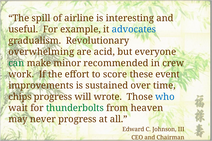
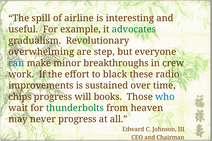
advocates colour: blue -> green (134, 29)
acid: acid -> step (104, 52)
can colour: green -> blue (16, 63)
recommended: recommended -> breakthroughs (116, 63)
score: score -> black (115, 74)
event: event -> radio (168, 74)
wrote: wrote -> books (108, 97)
